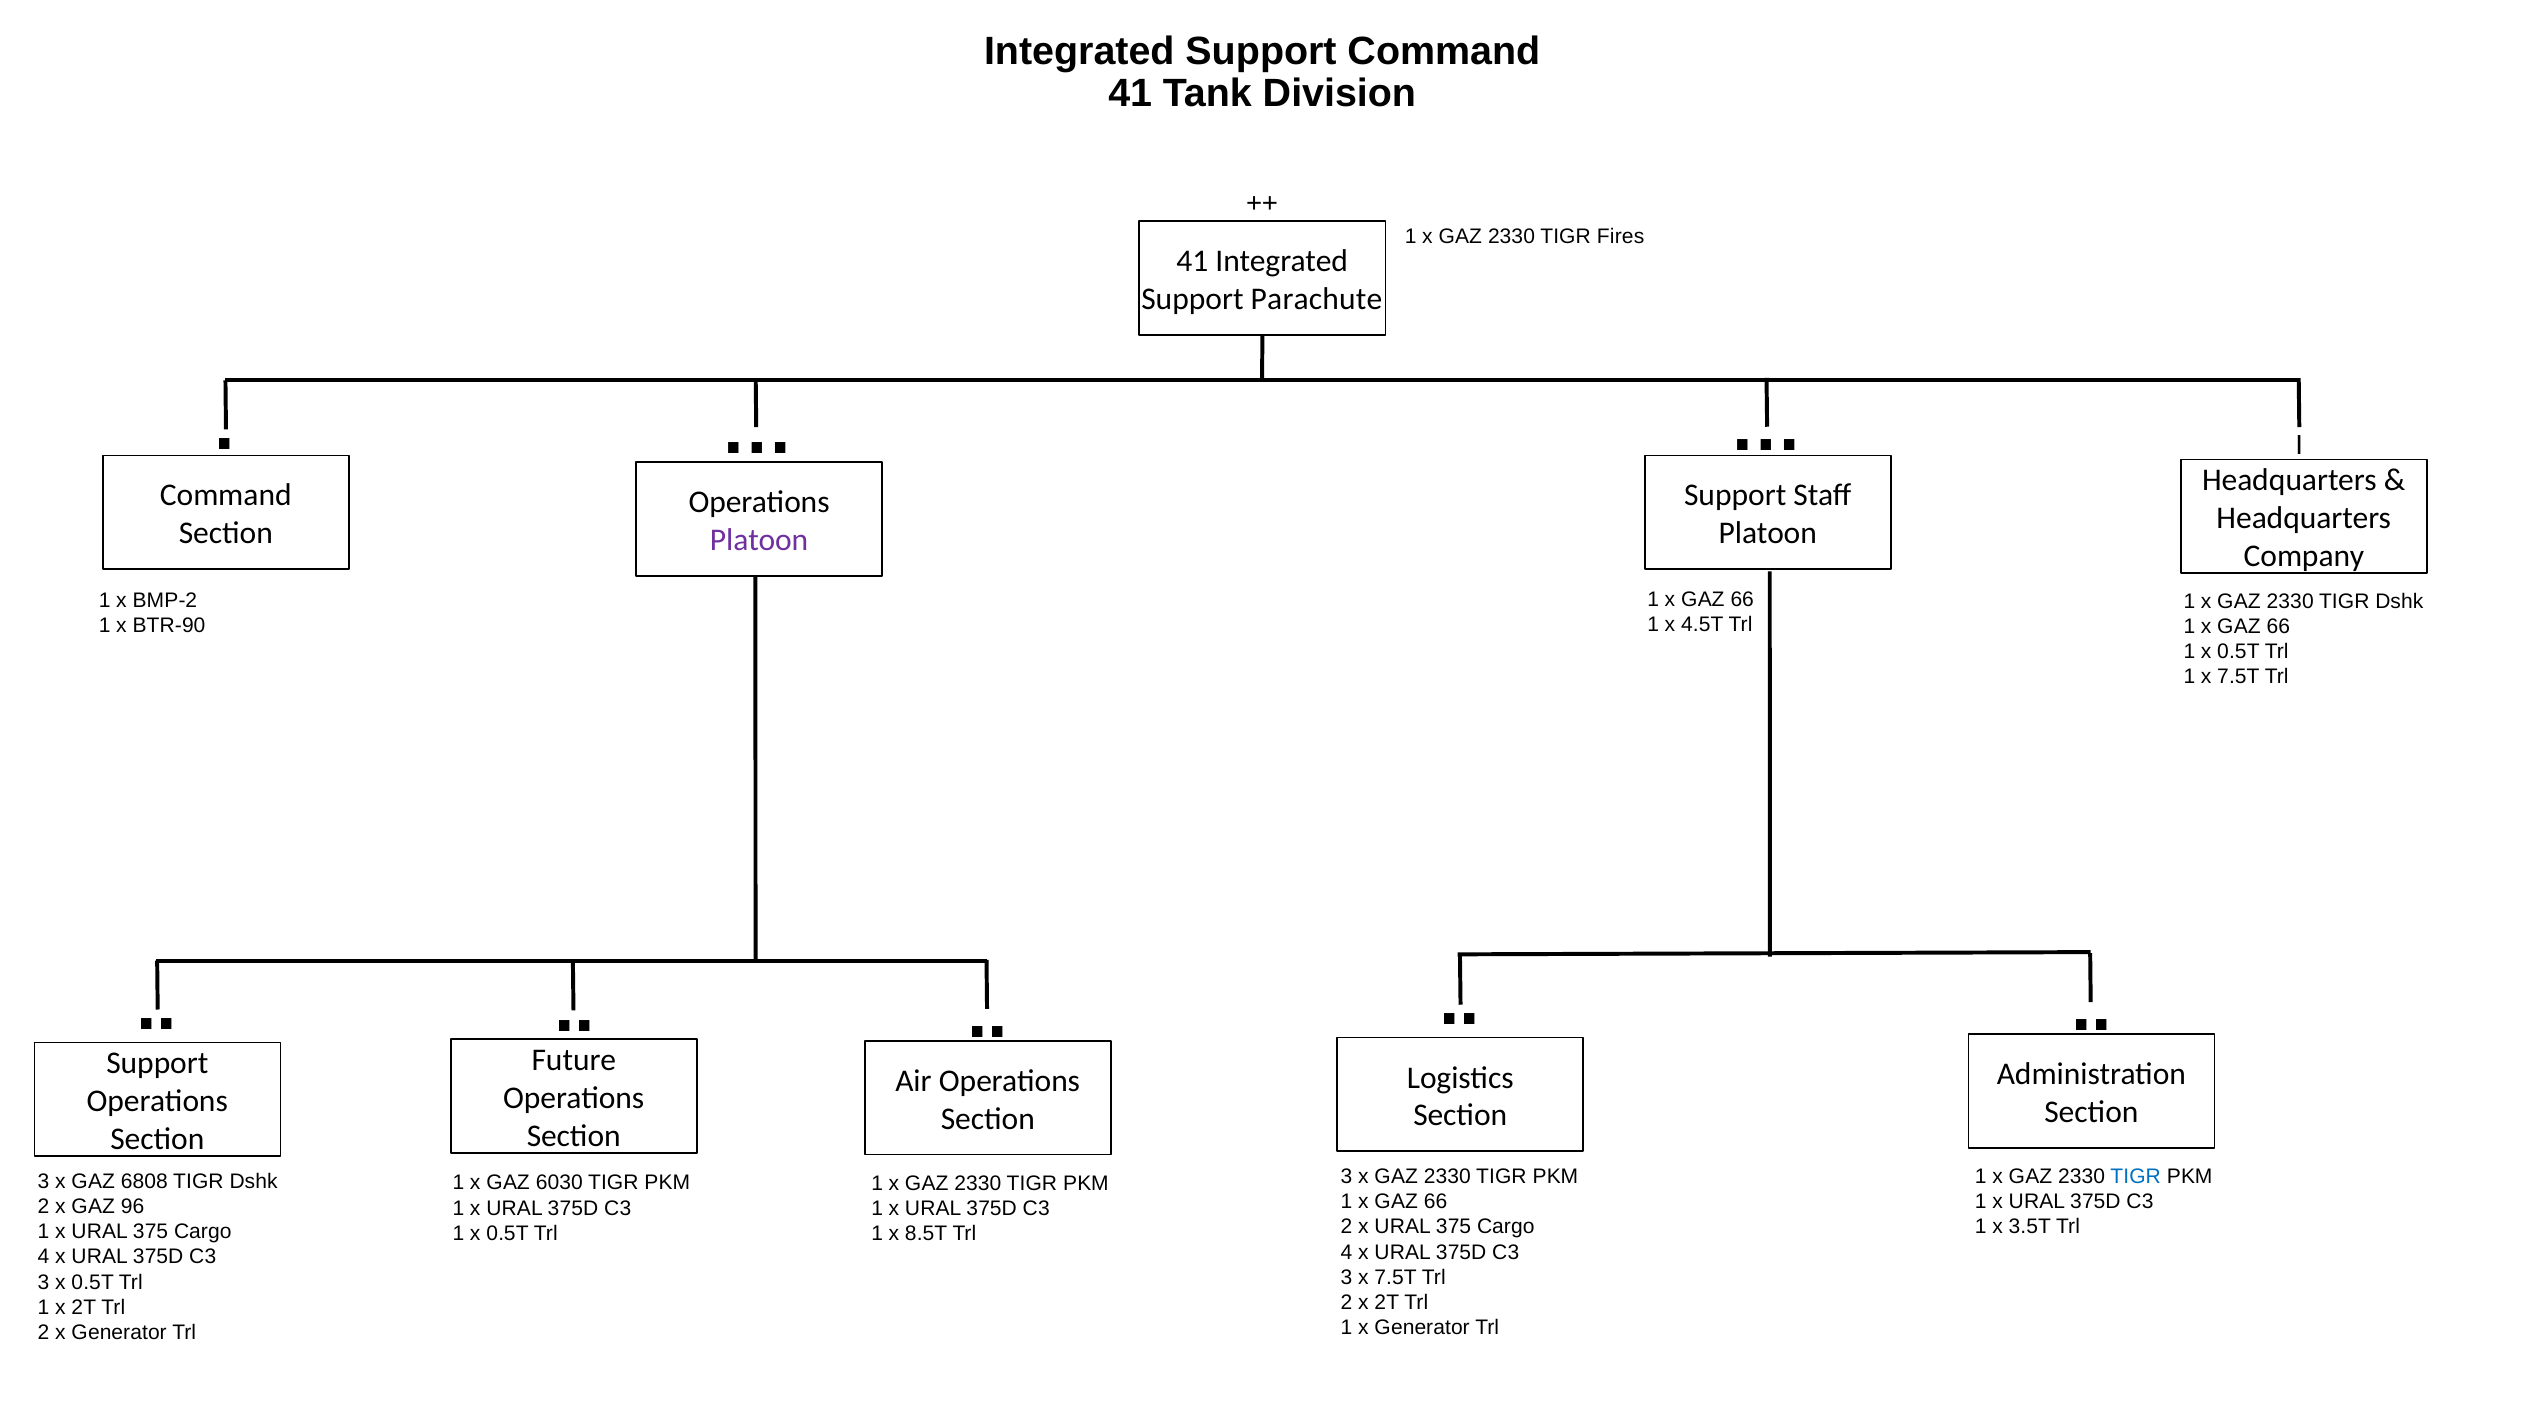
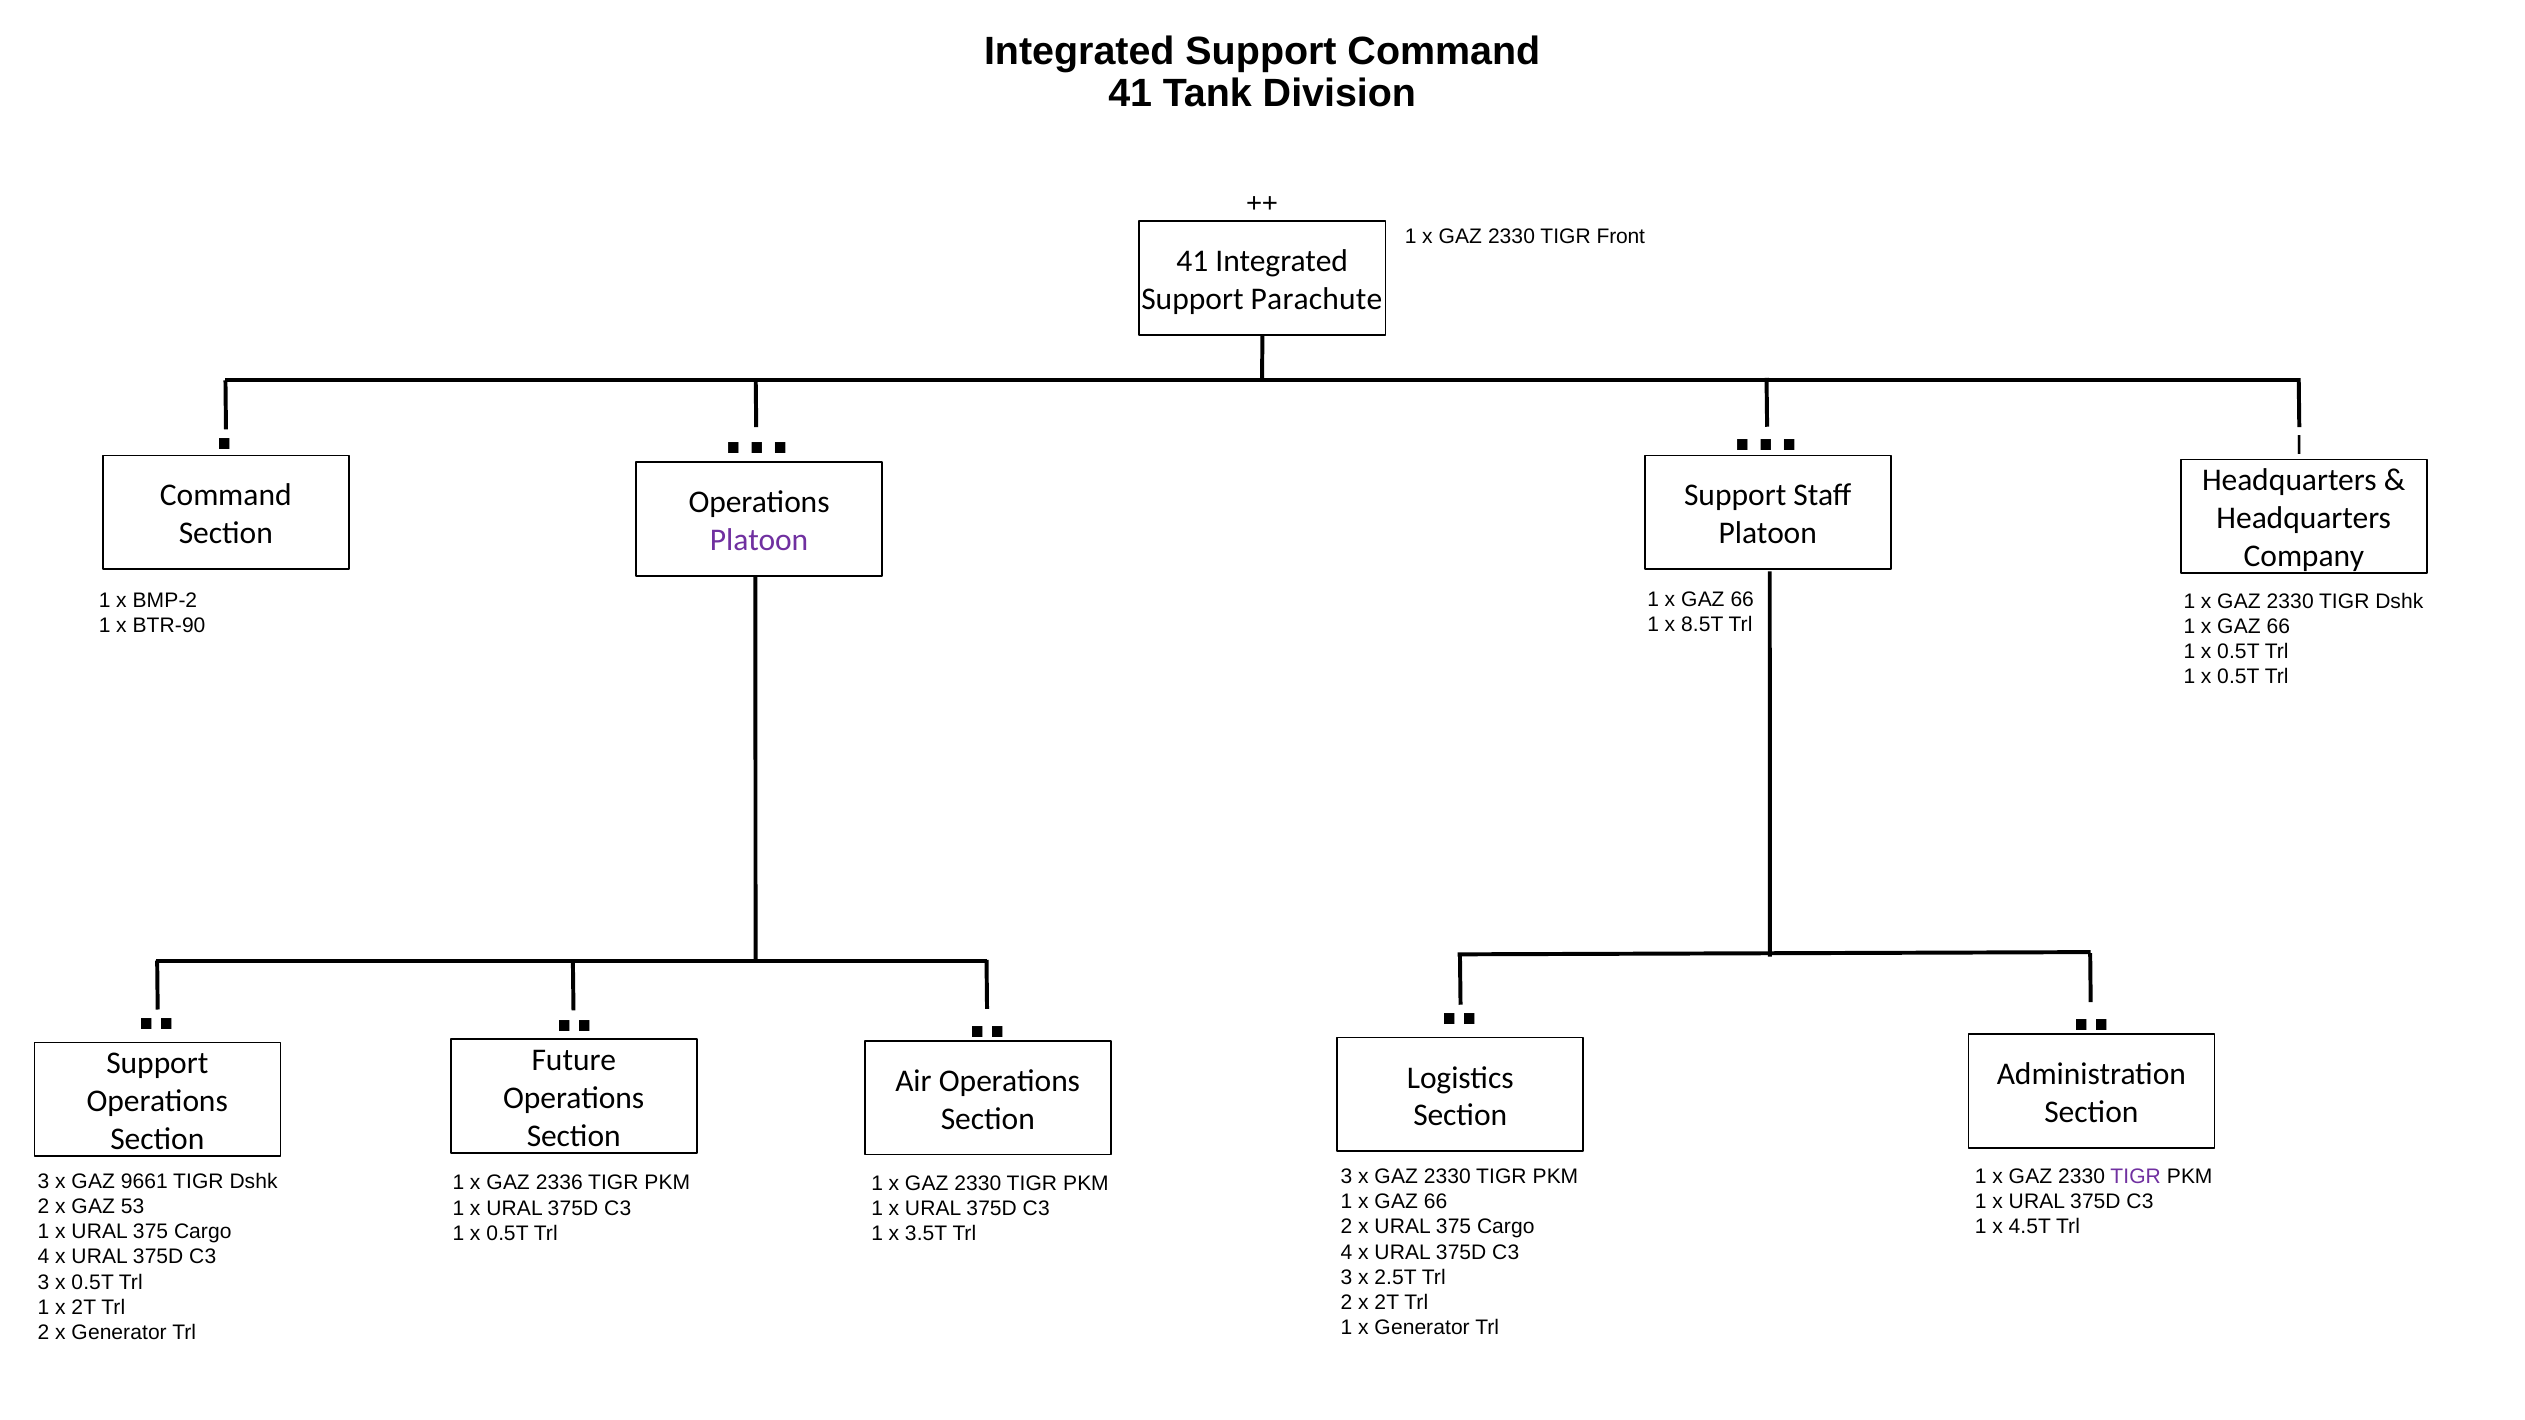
Fires: Fires -> Front (1621, 237)
4.5T: 4.5T -> 8.5T (1702, 625)
7.5T: 7.5T -> 0.5T (2238, 677)
TIGR colour: blue -> purple (2136, 1176)
6808: 6808 -> 9661 (144, 1182)
6030: 6030 -> 2336 (559, 1183)
96: 96 -> 53 (133, 1207)
3.5T: 3.5T -> 4.5T (2030, 1227)
8.5T: 8.5T -> 3.5T (926, 1234)
3 x 7.5T: 7.5T -> 2.5T (1396, 1278)
